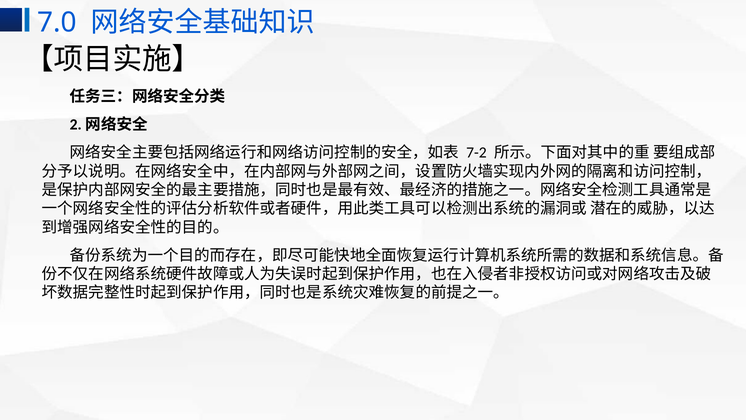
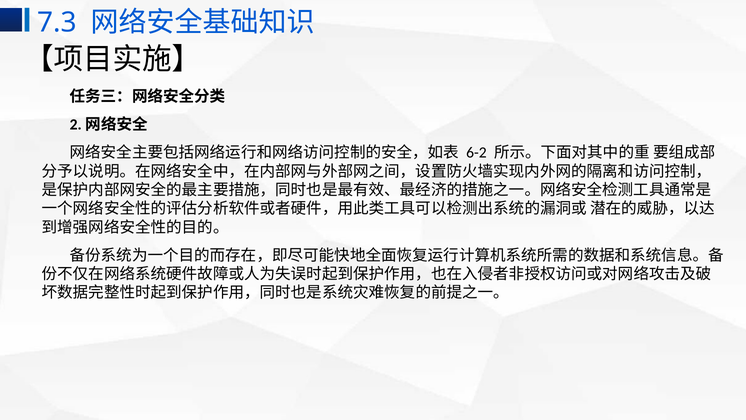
7.0: 7.0 -> 7.3 (57, 23)
7-2: 7-2 -> 6-2 (476, 153)
